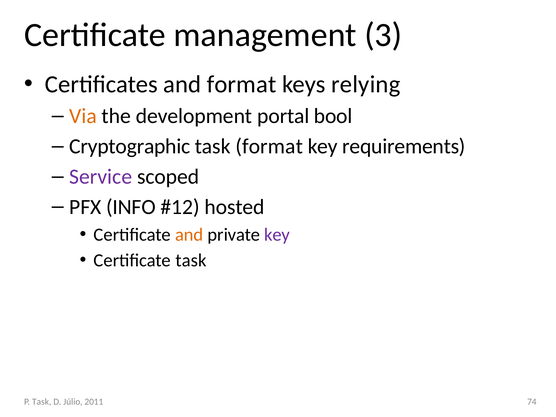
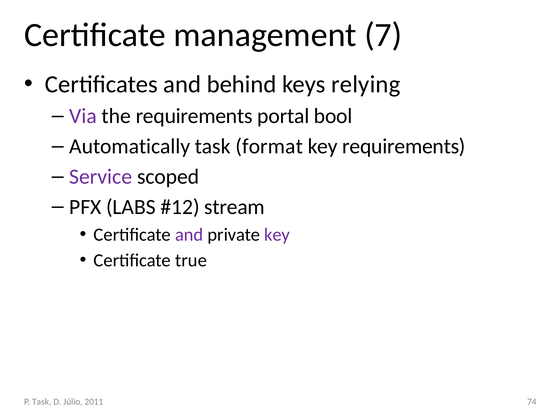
3: 3 -> 7 (383, 35)
and format: format -> behind (242, 84)
Via colour: orange -> purple (83, 116)
the development: development -> requirements (194, 116)
Cryptographic: Cryptographic -> Automatically (130, 146)
INFO: INFO -> LABS (131, 207)
hosted: hosted -> stream (235, 207)
and colour: orange -> purple (189, 235)
Certificate task: task -> true (191, 261)
